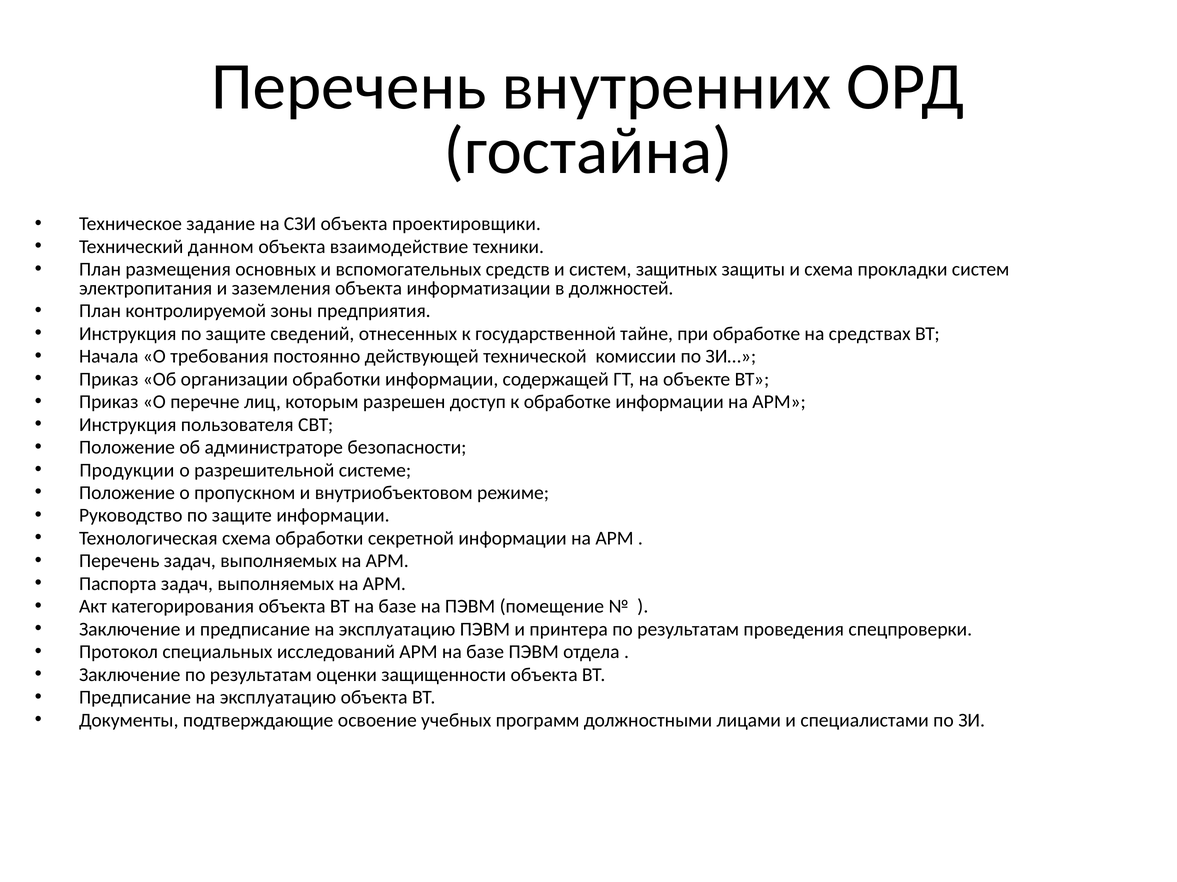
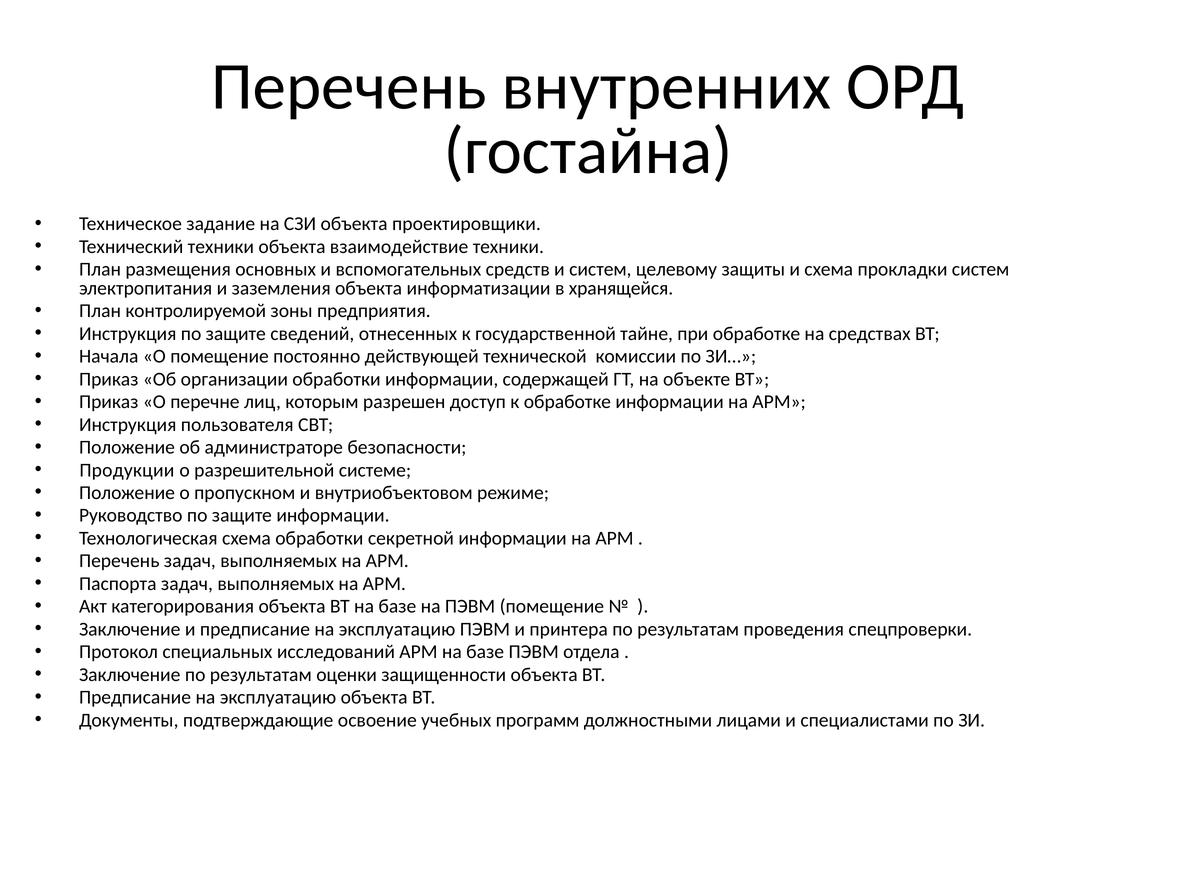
Технический данном: данном -> техники (221, 247)
защитных: защитных -> целевому (677, 270)
должностей: должностей -> хранящейся (621, 288)
О требования: требования -> помещение (220, 357)
